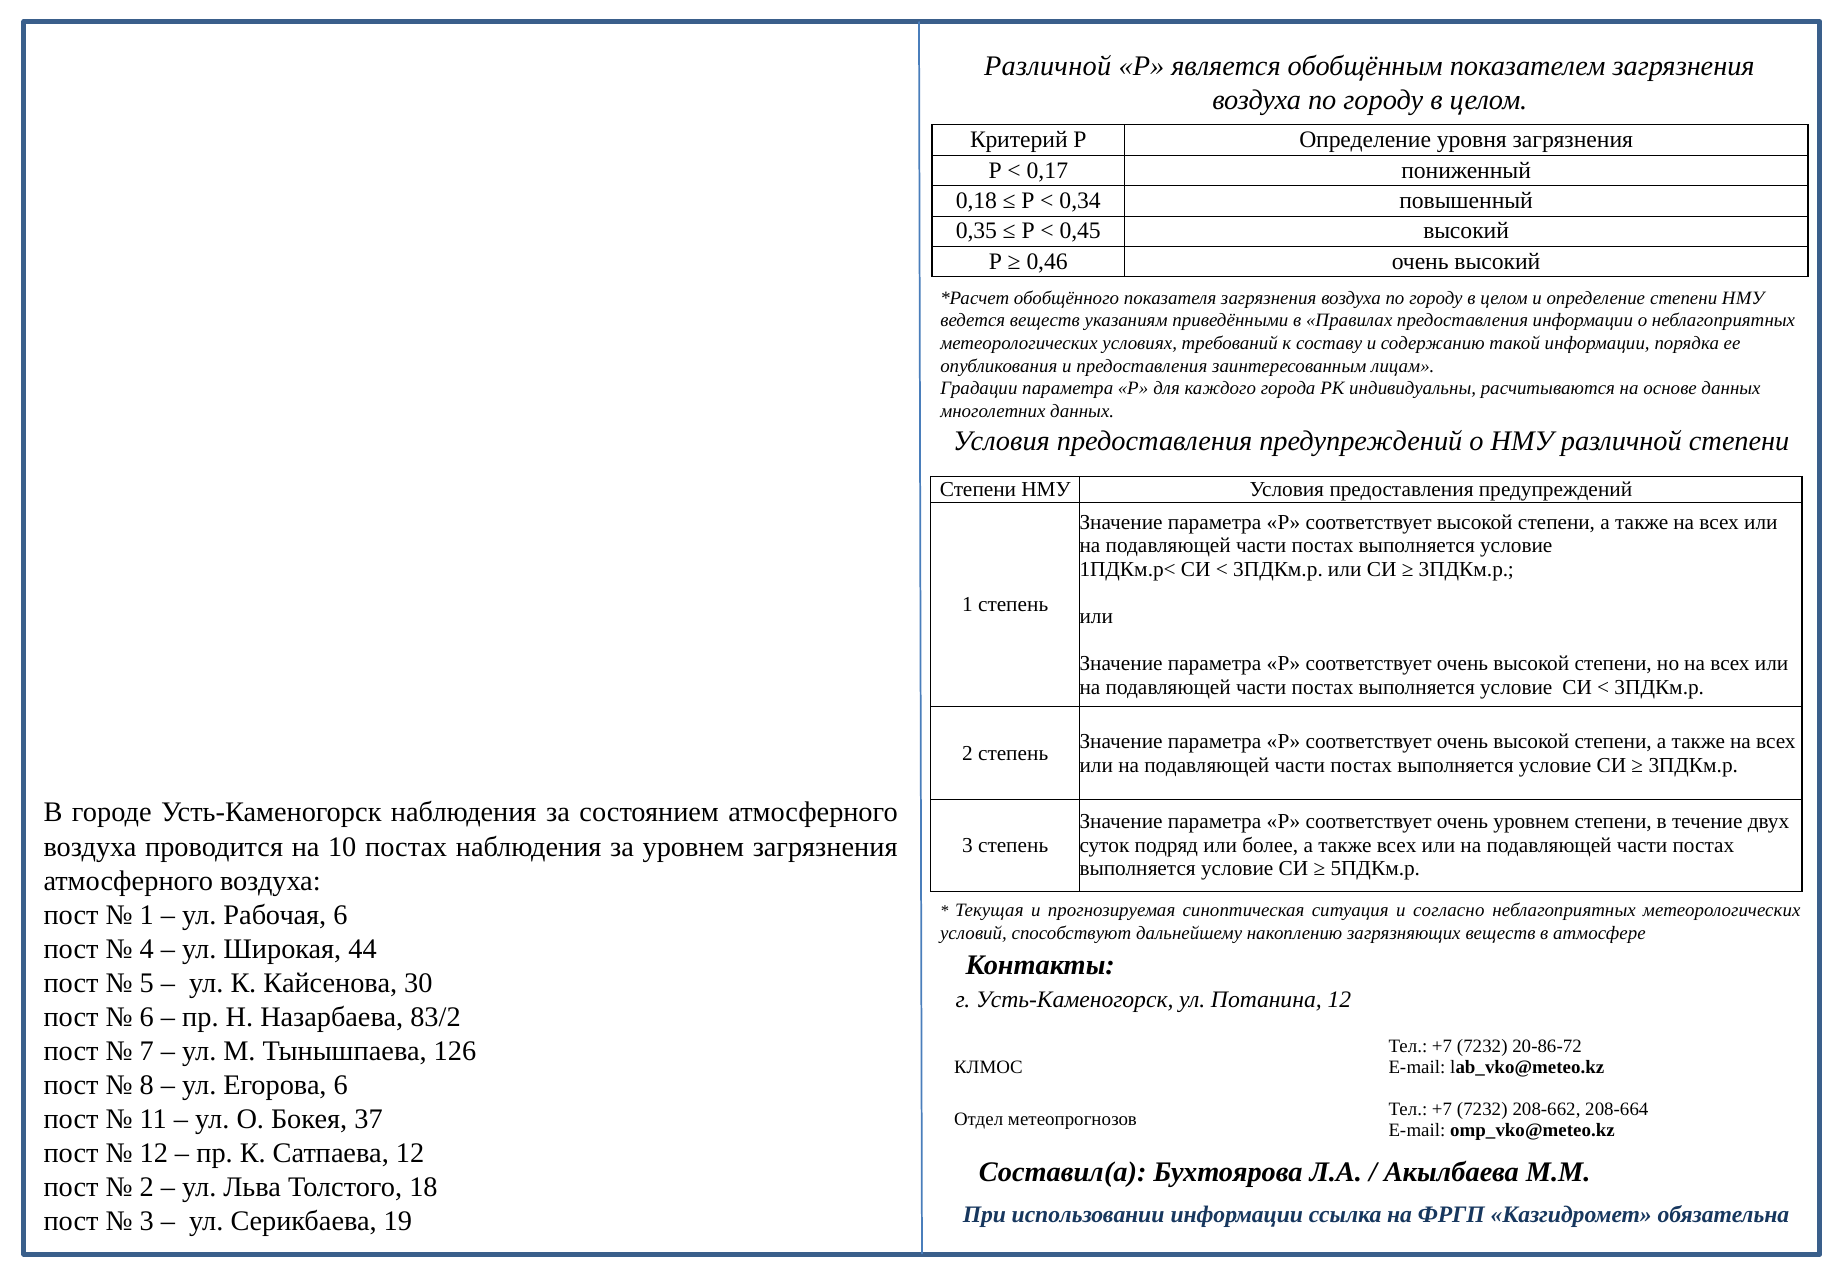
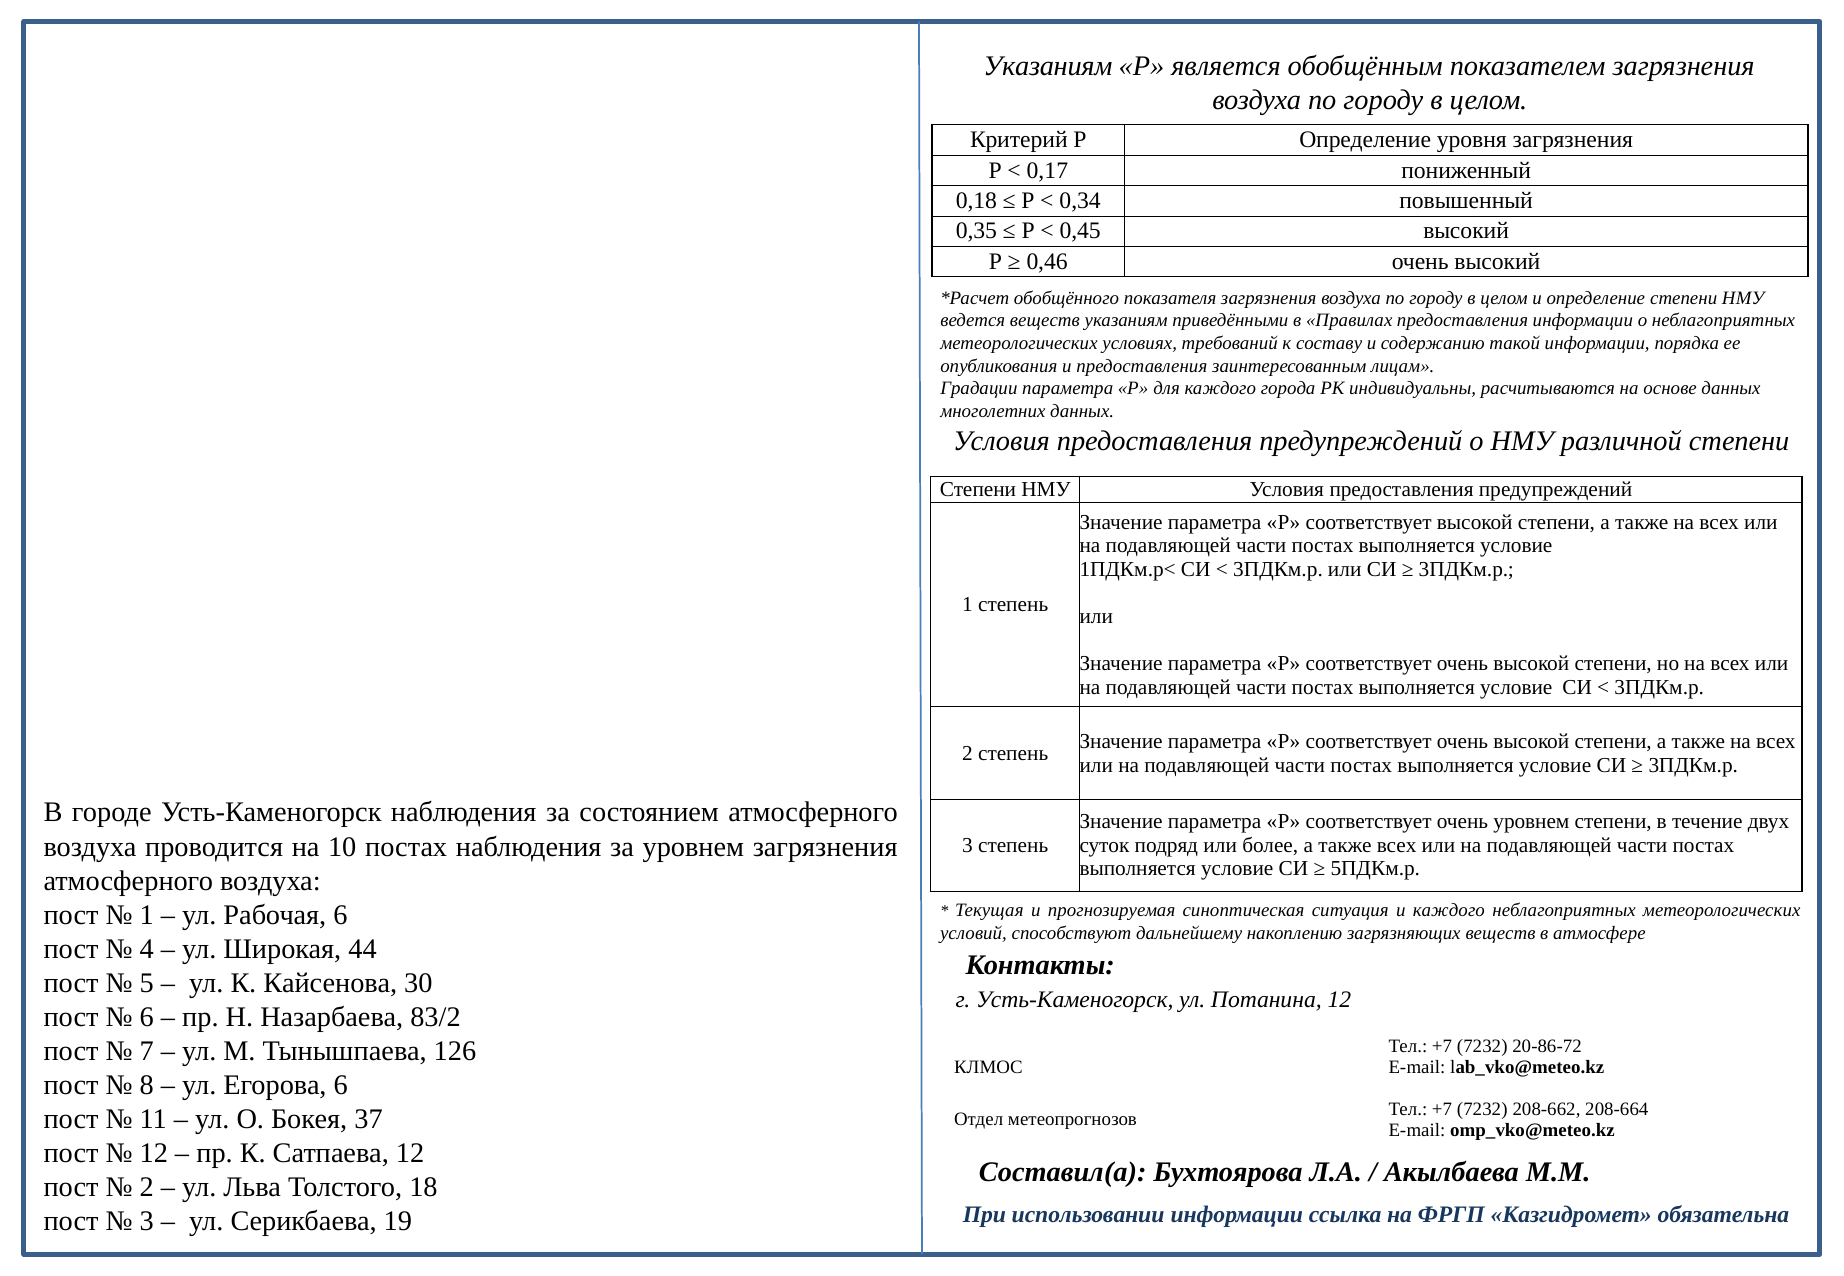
Различной: Различной -> Указаниям (1048, 66)
и согласно: согласно -> каждого (1449, 911)
